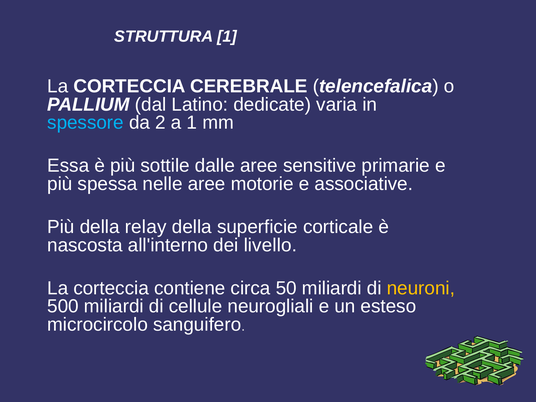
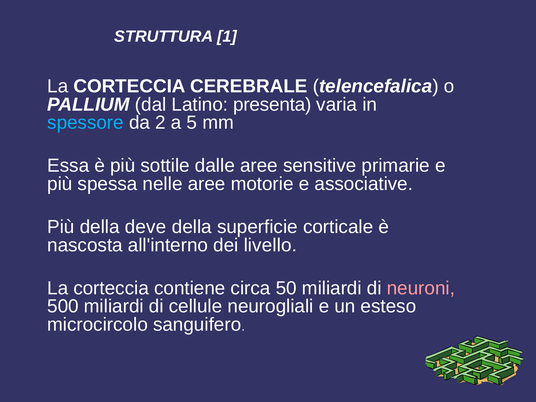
dedicate: dedicate -> presenta (272, 104)
a 1: 1 -> 5 (192, 123)
relay: relay -> deve (146, 227)
neuroni colour: yellow -> pink (421, 288)
